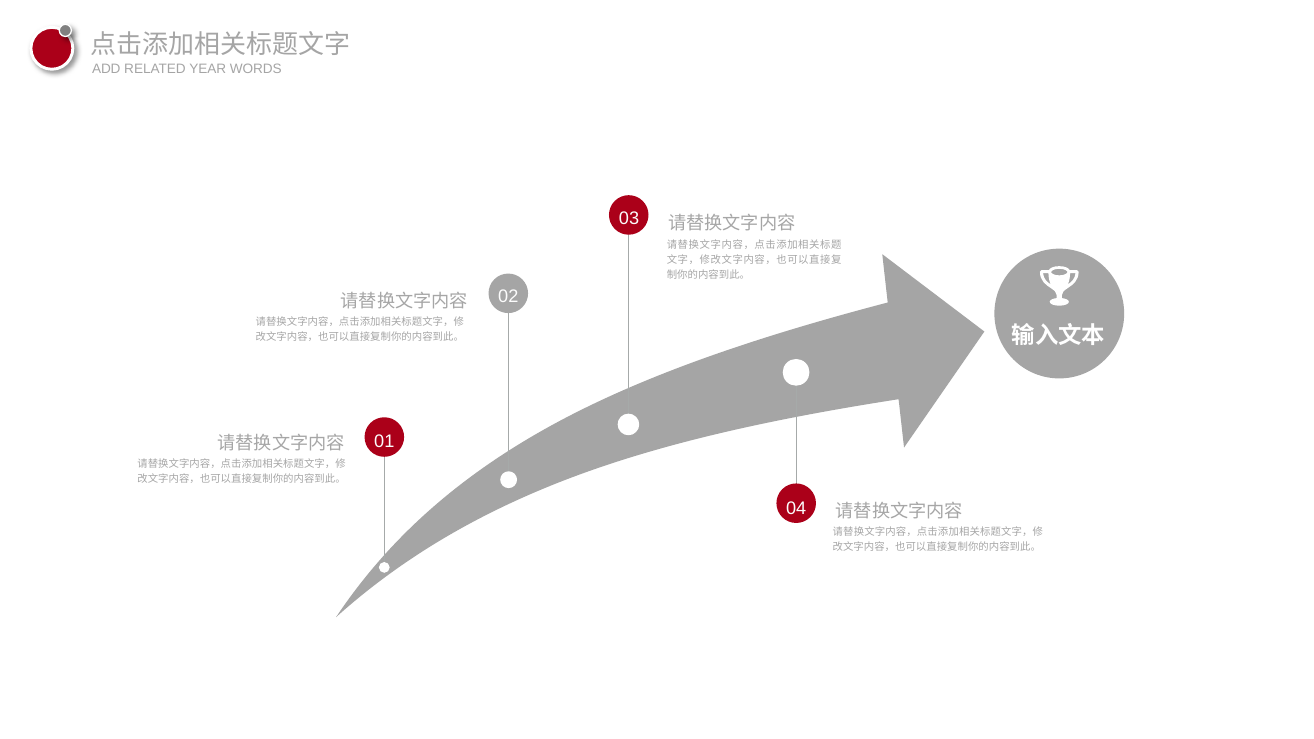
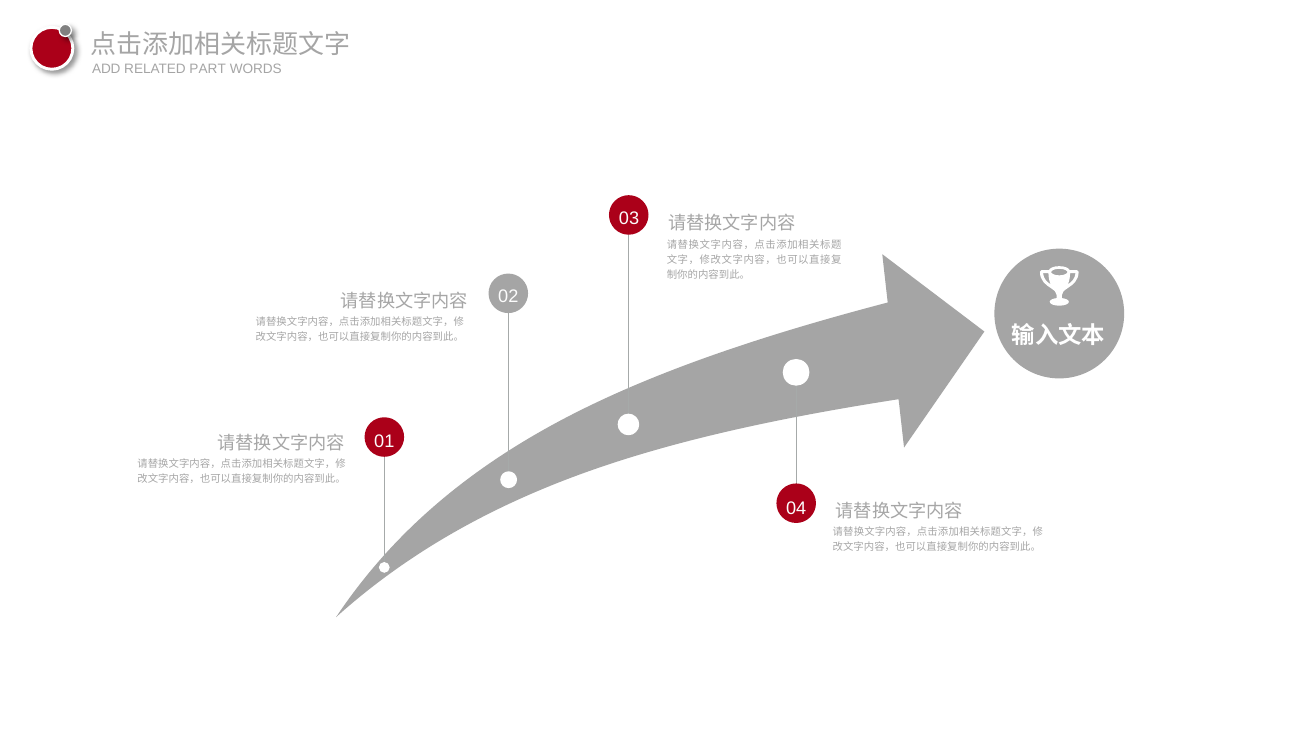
YEAR: YEAR -> PART (208, 69)
